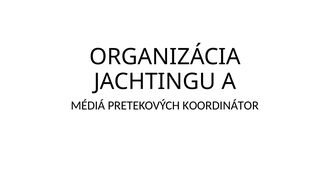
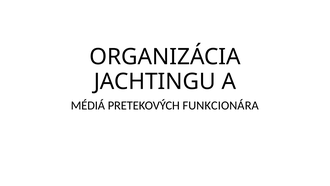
KOORDINÁTOR: KOORDINÁTOR -> FUNKCIONÁRA (221, 105)
